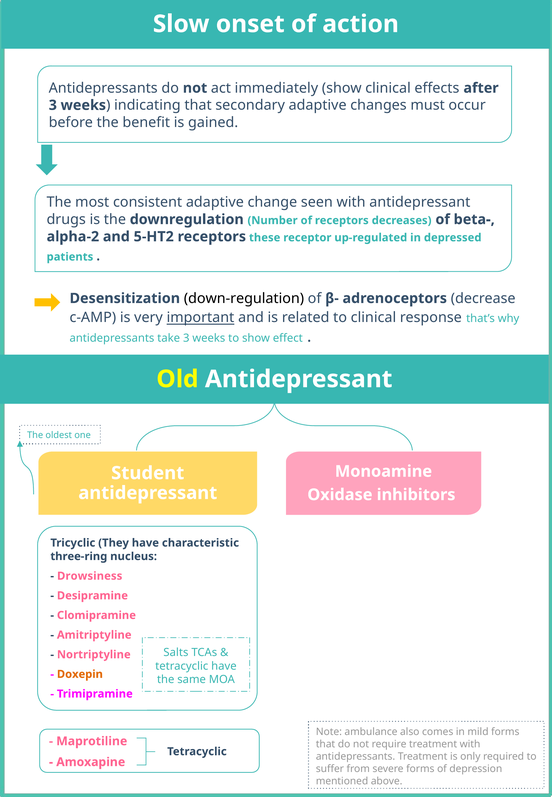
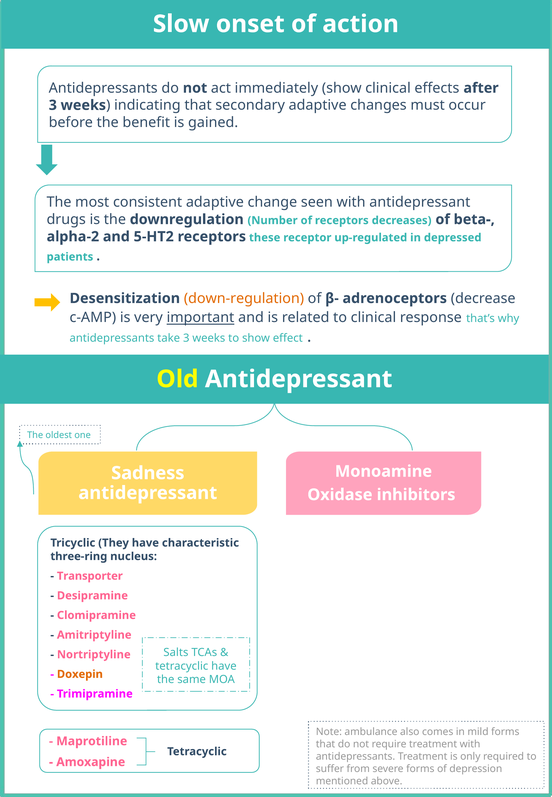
down-regulation colour: black -> orange (244, 298)
Student: Student -> Sadness (148, 473)
Drowsiness: Drowsiness -> Transporter (90, 576)
